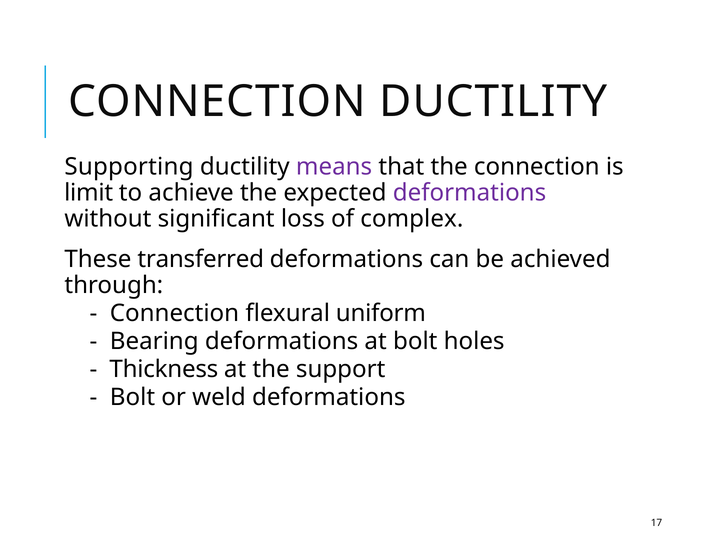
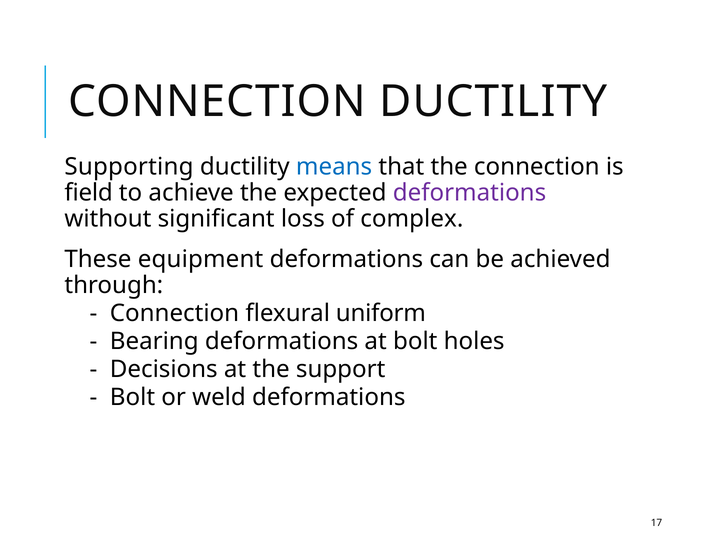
means colour: purple -> blue (334, 167)
limit: limit -> field (89, 193)
transferred: transferred -> equipment (201, 259)
Thickness: Thickness -> Decisions (164, 369)
